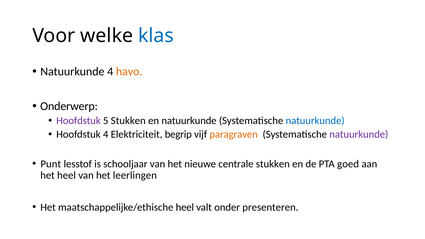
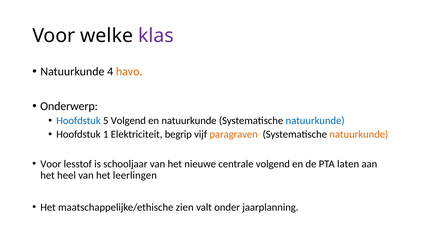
klas colour: blue -> purple (156, 36)
Hoofdstuk colour: purple -> blue (78, 121)
5 Stukken: Stukken -> Volgend (128, 121)
Hoofdstuk 4: 4 -> 1 (106, 134)
natuurkunde colour: purple -> orange (359, 134)
Punt: Punt -> Voor (51, 164)
centrale stukken: stukken -> volgend (273, 164)
goed: goed -> laten (348, 164)
maatschappelijke/ethische heel: heel -> zien (185, 207)
presenteren: presenteren -> jaarplanning (270, 207)
